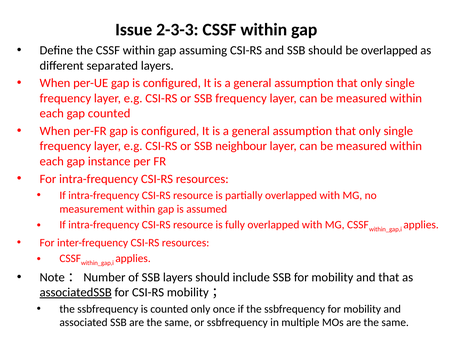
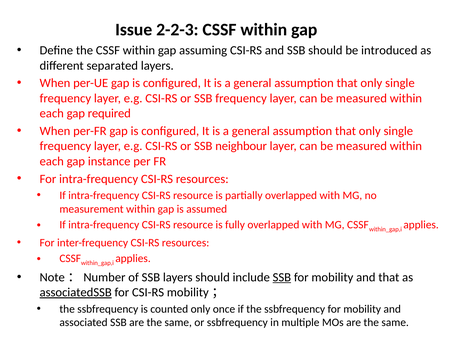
2-3-3: 2-3-3 -> 2-2-3 (177, 30)
be overlapped: overlapped -> introduced (389, 50)
gap counted: counted -> required (109, 113)
SSB underline: none -> present (282, 277)
